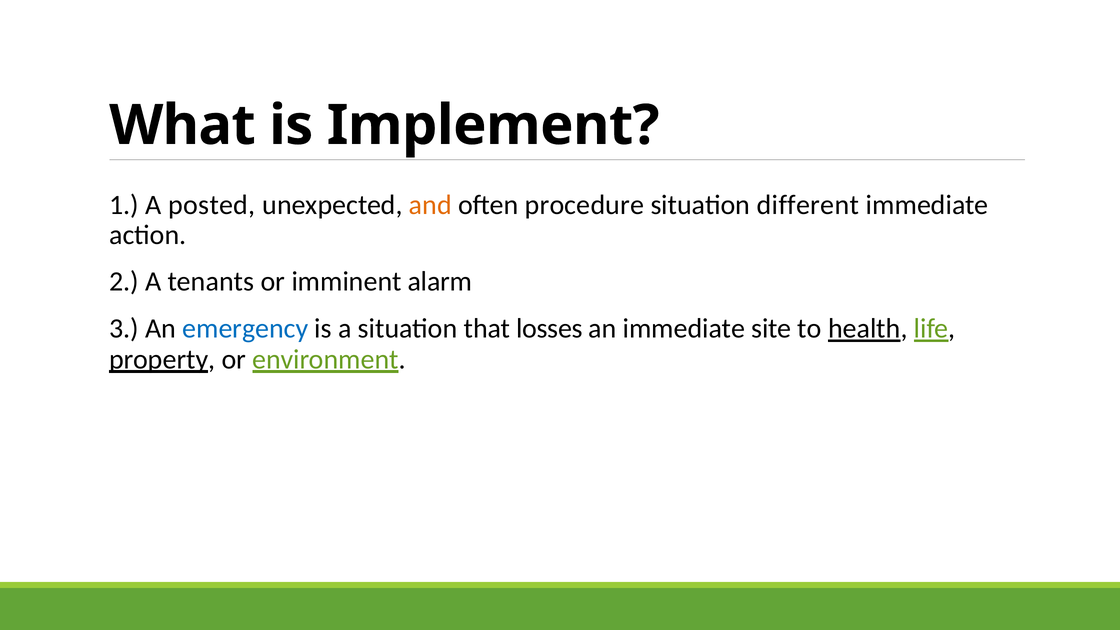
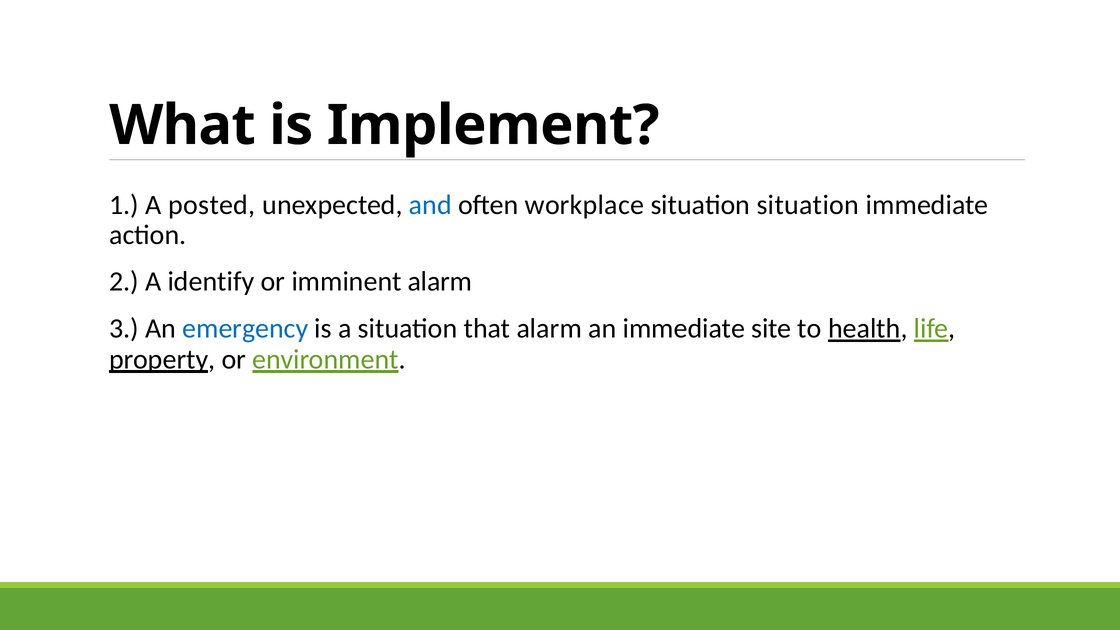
and colour: orange -> blue (430, 205)
procedure: procedure -> workplace (584, 205)
situation different: different -> situation (808, 205)
tenants: tenants -> identify (211, 282)
that losses: losses -> alarm (549, 329)
